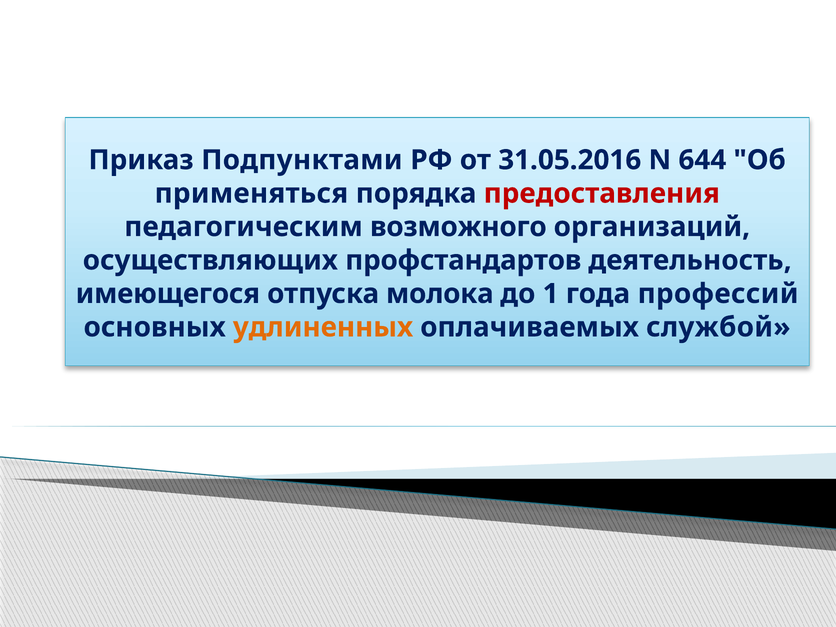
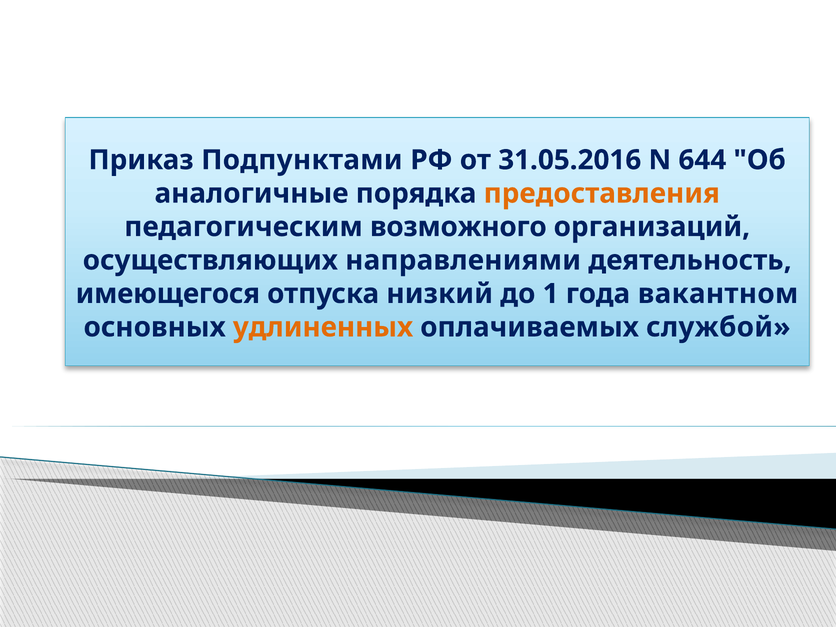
применяться: применяться -> аналогичные (252, 193)
предоставления colour: red -> orange (602, 193)
профстандартов: профстандартов -> направлениями (463, 260)
молока: молока -> низкий (440, 294)
профессий: профессий -> вакантном (718, 294)
